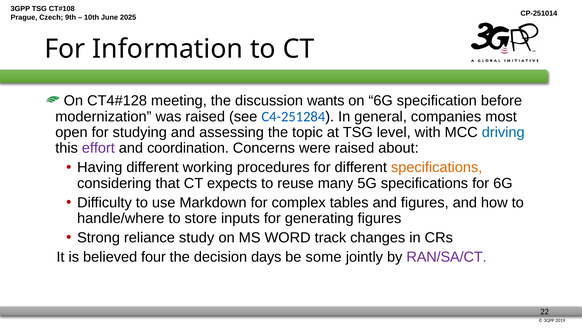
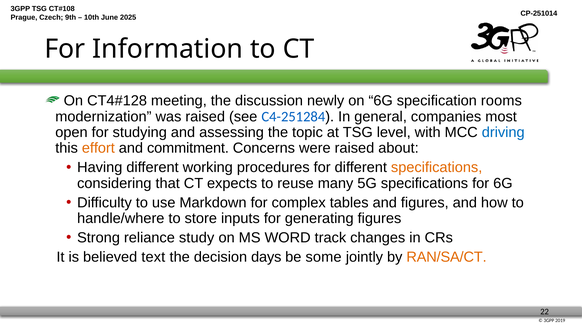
wants: wants -> newly (326, 100)
before: before -> rooms (501, 100)
effort colour: purple -> orange (98, 148)
coordination: coordination -> commitment (188, 148)
four: four -> text (153, 257)
RAN/SA/CT colour: purple -> orange (447, 257)
